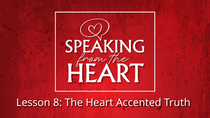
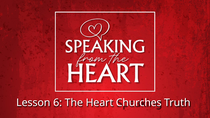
8: 8 -> 6 (58, 103)
Accented: Accented -> Churches (139, 103)
